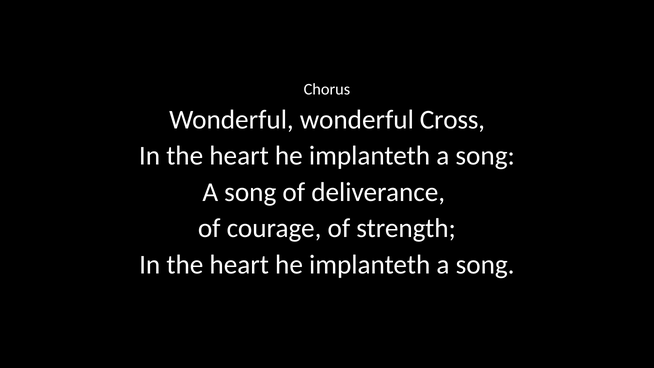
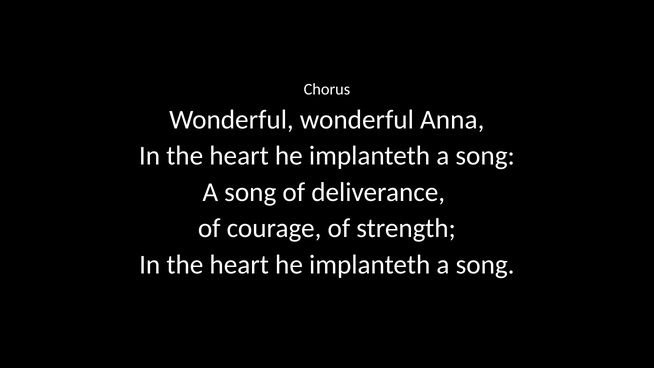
Cross: Cross -> Anna (452, 119)
